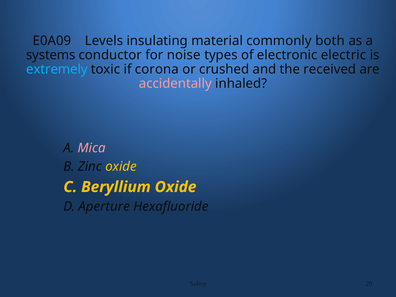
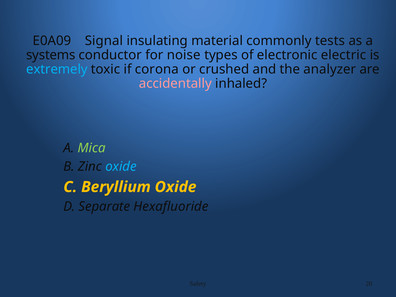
Levels: Levels -> Signal (104, 41)
both: both -> tests (330, 41)
received: received -> analyzer (330, 69)
Mica colour: pink -> light green (92, 148)
oxide colour: yellow -> light blue (121, 167)
Aperture: Aperture -> Separate (104, 207)
